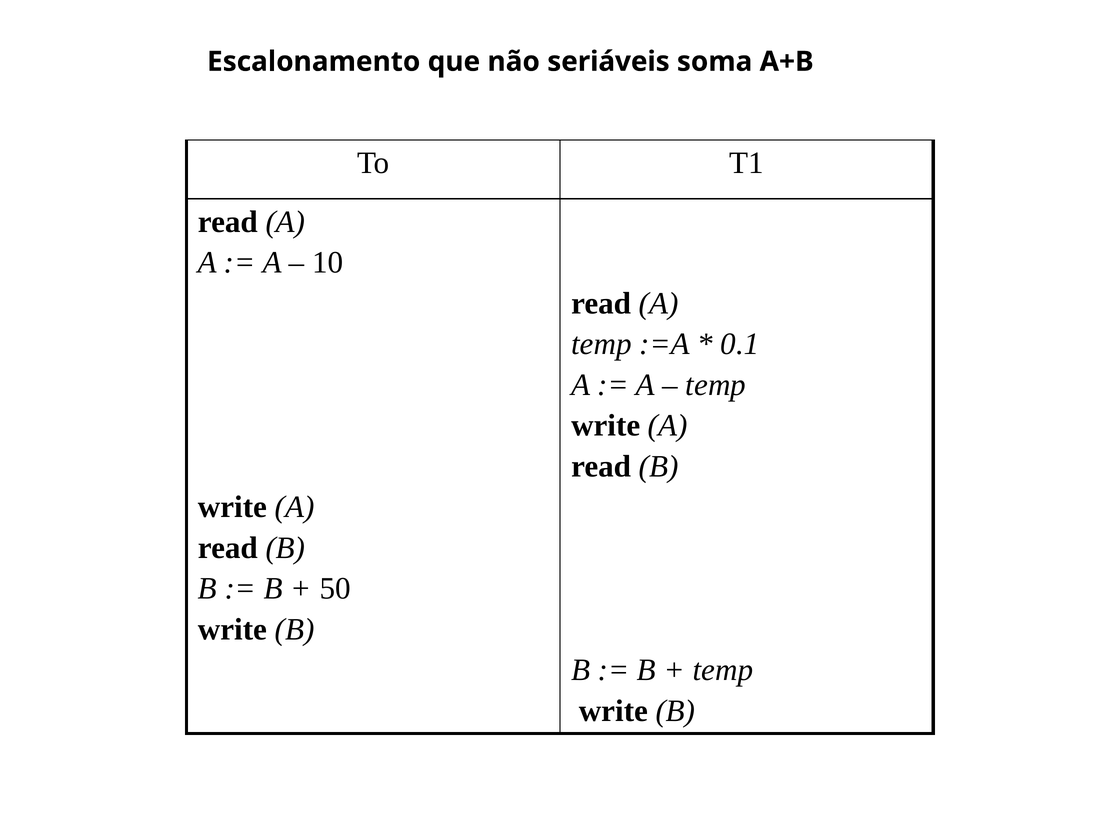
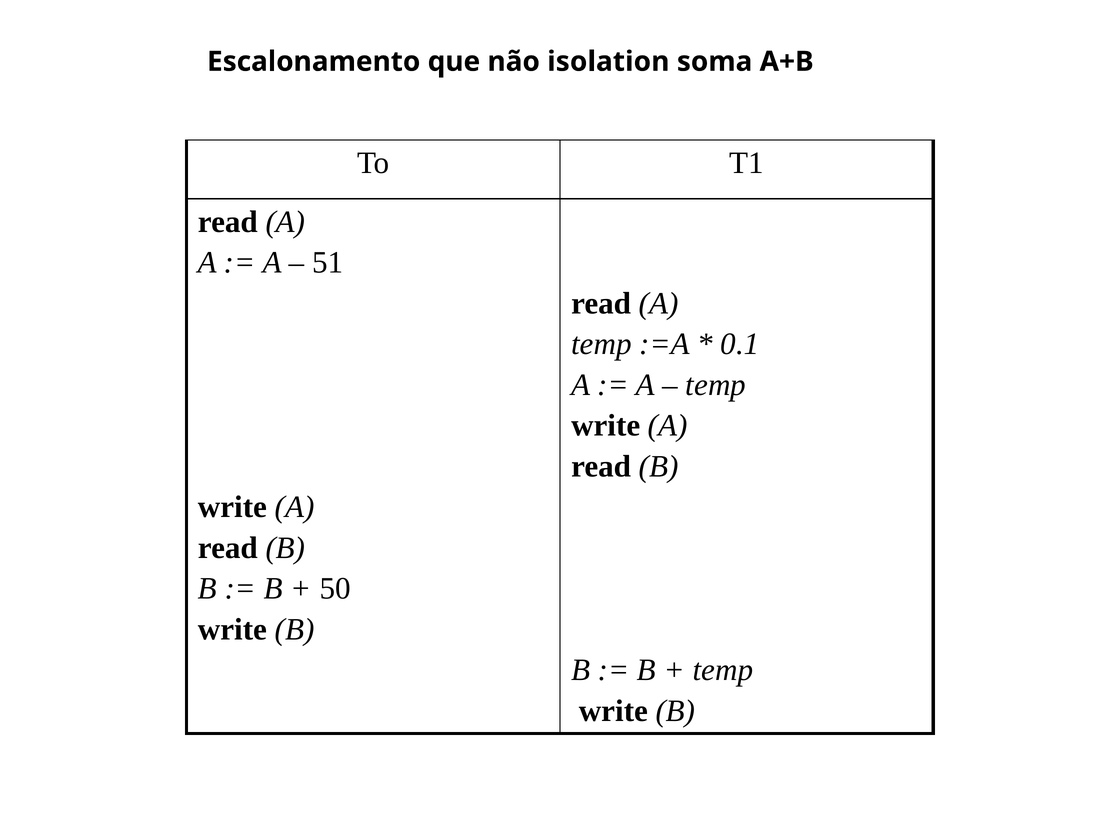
seriáveis: seriáveis -> isolation (608, 62)
10: 10 -> 51 (328, 263)
